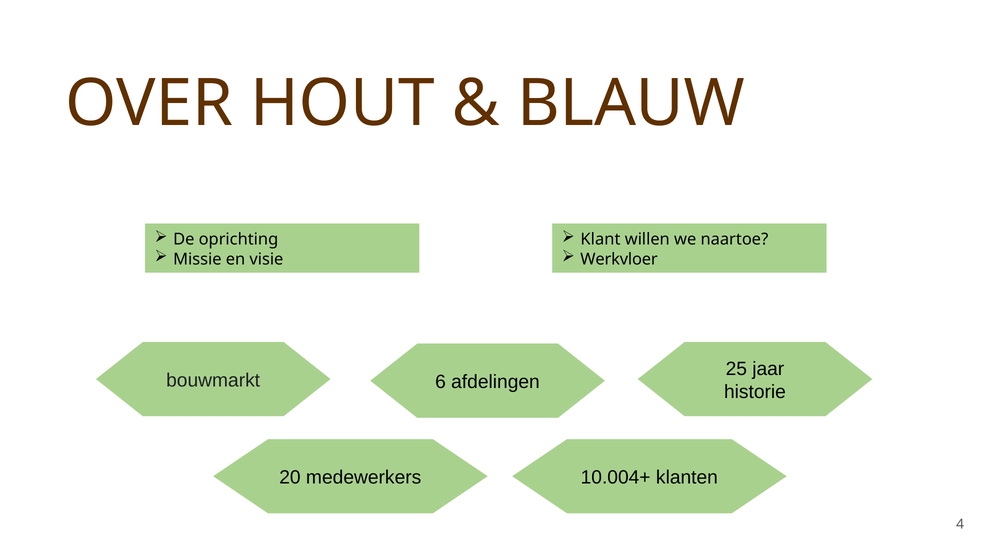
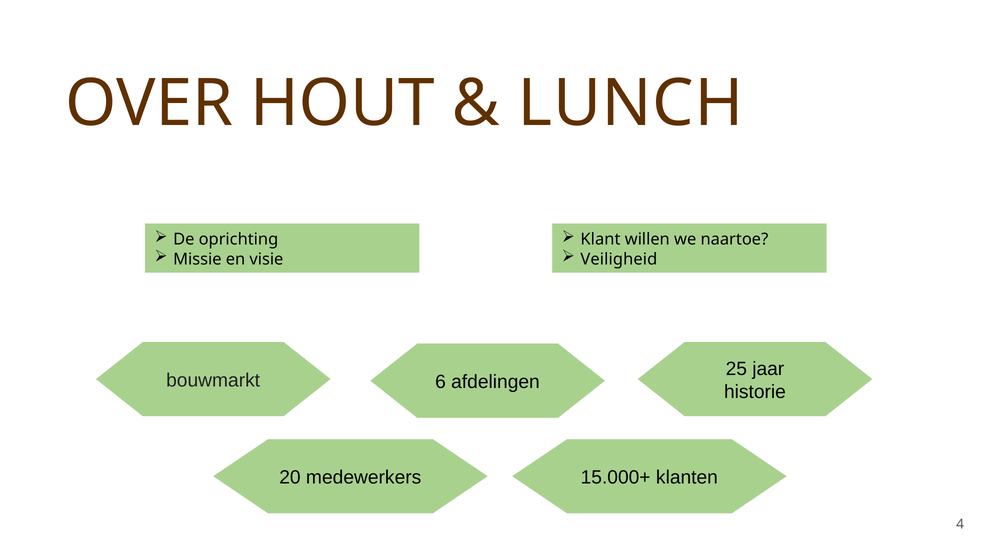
BLAUW: BLAUW -> LUNCH (631, 103)
Werkvloer: Werkvloer -> Veiligheid (619, 259)
10.004+: 10.004+ -> 15.000+ (616, 478)
